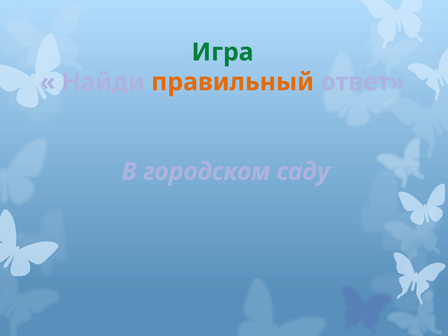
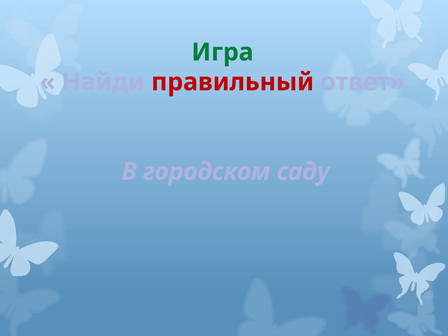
правильный colour: orange -> red (233, 82)
